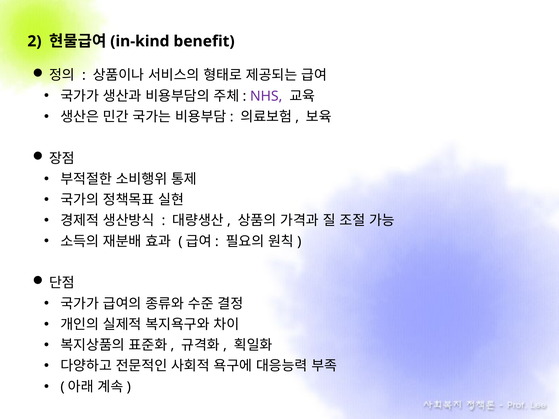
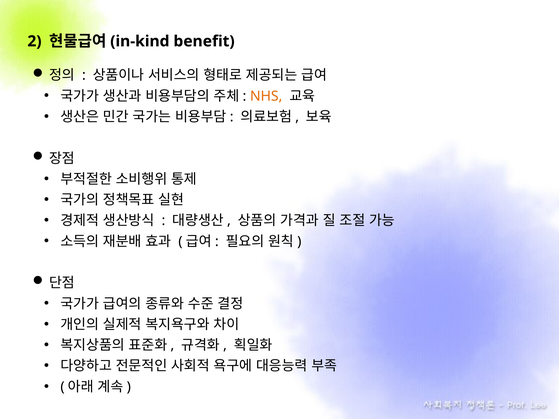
NHS colour: purple -> orange (266, 96)
